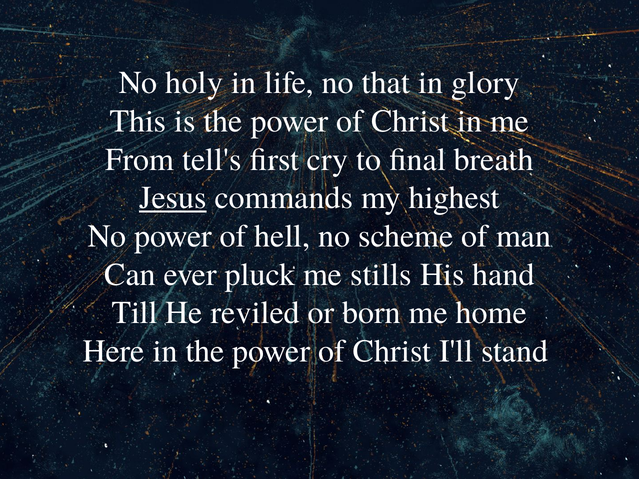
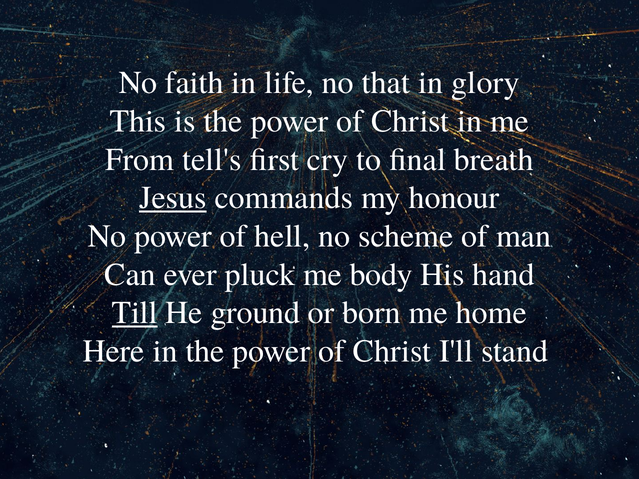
holy: holy -> faith (194, 83)
highest: highest -> honour (454, 198)
stills: stills -> body (381, 275)
Till underline: none -> present (135, 313)
reviled: reviled -> ground (255, 313)
